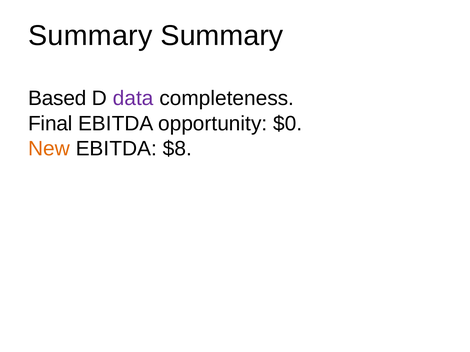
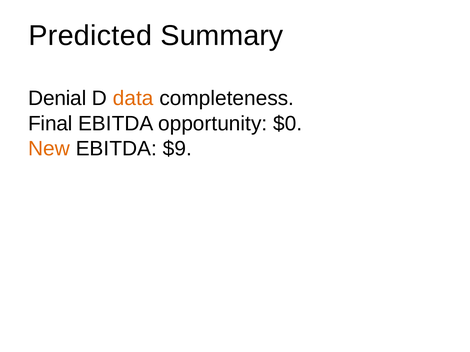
Summary: Summary -> Predicted (90, 36)
Based: Based -> Denial (57, 99)
data colour: purple -> orange (133, 99)
$8: $8 -> $9 (177, 149)
